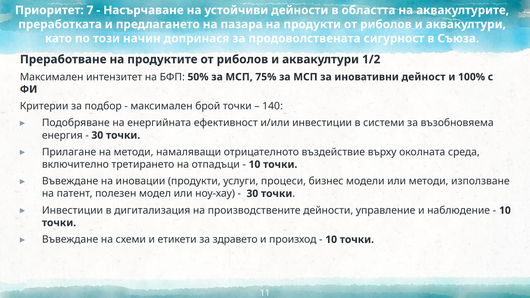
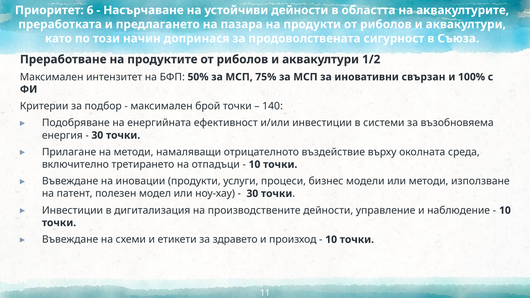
7: 7 -> 6 (90, 10)
дейност: дейност -> свързан (424, 77)
